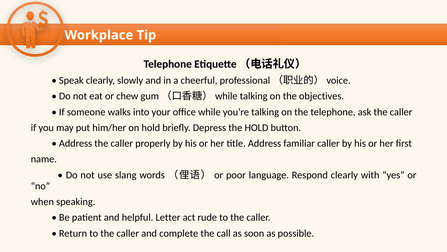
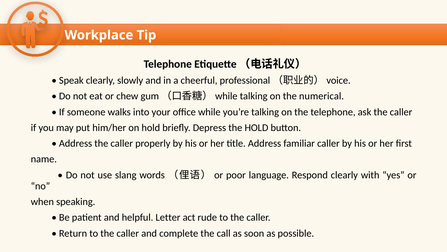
objectives: objectives -> numerical (322, 96)
